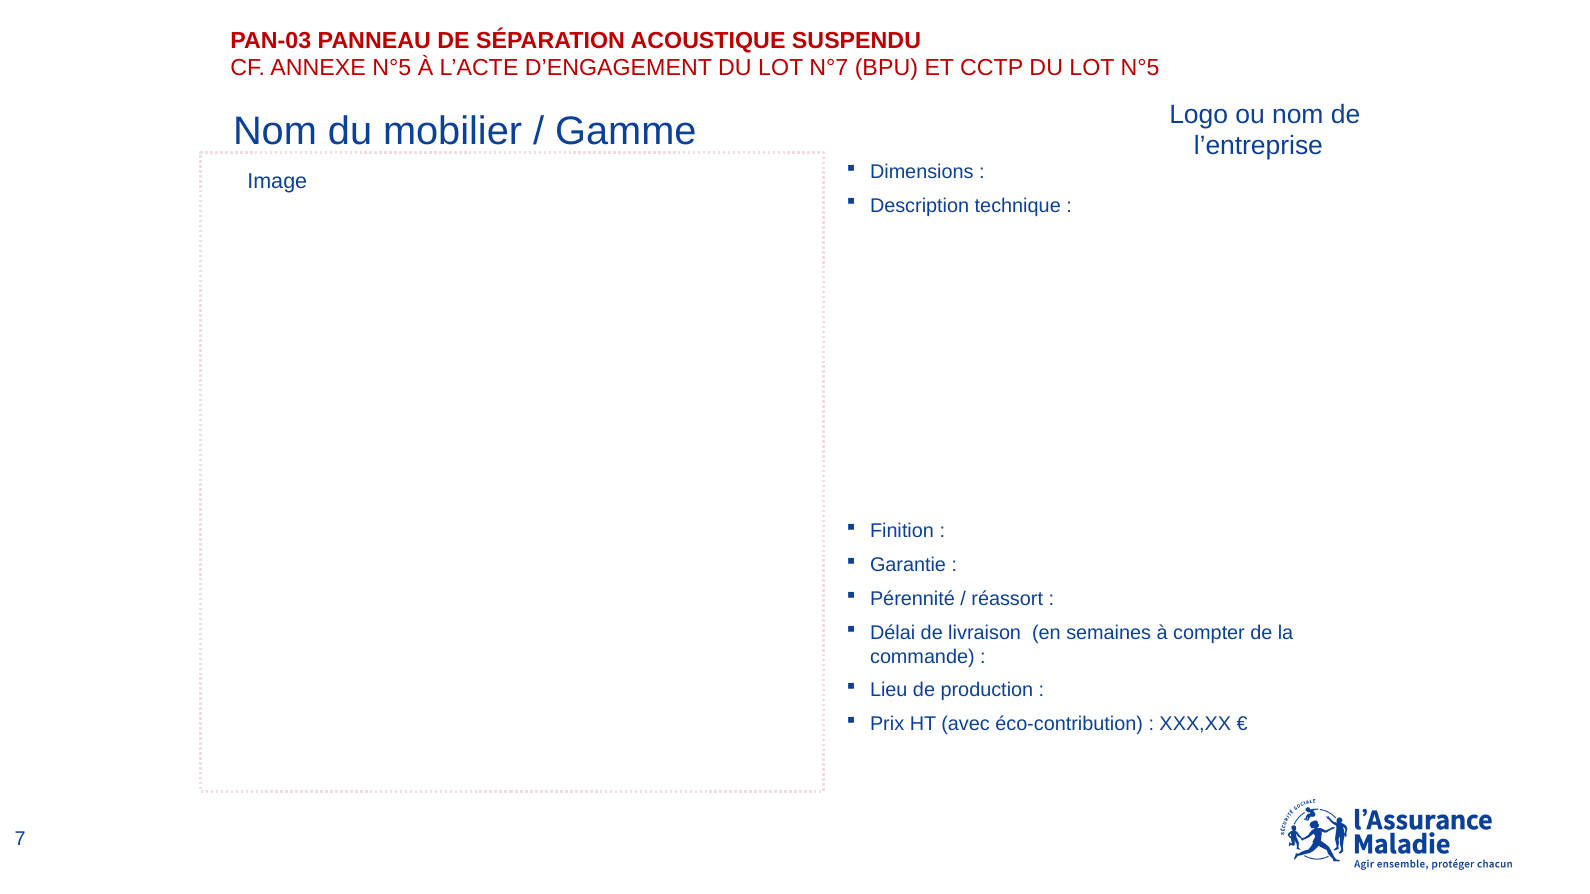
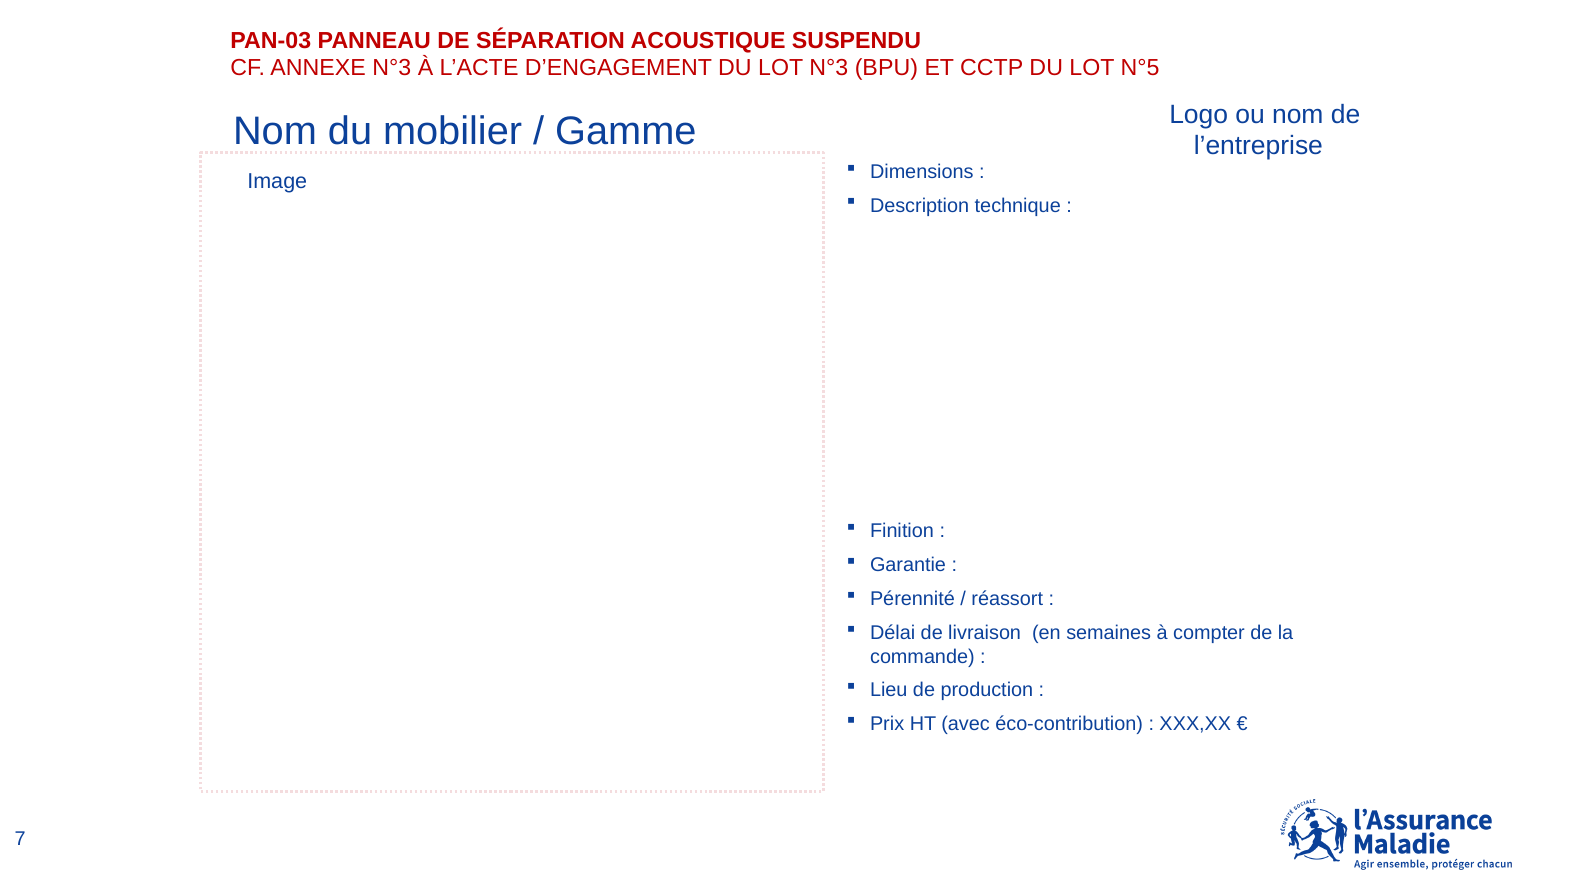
ANNEXE N°5: N°5 -> N°3 (392, 68)
LOT N°7: N°7 -> N°3 (829, 68)
